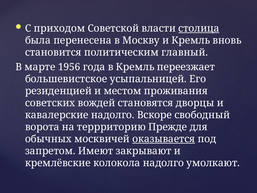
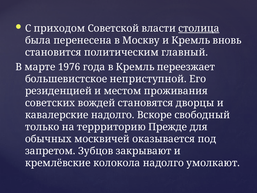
1956: 1956 -> 1976 (69, 67)
усыпальницей: усыпальницей -> неприступной (148, 79)
ворота: ворота -> только (42, 127)
оказывается underline: present -> none (164, 139)
Имеют: Имеют -> Зубцов (96, 151)
